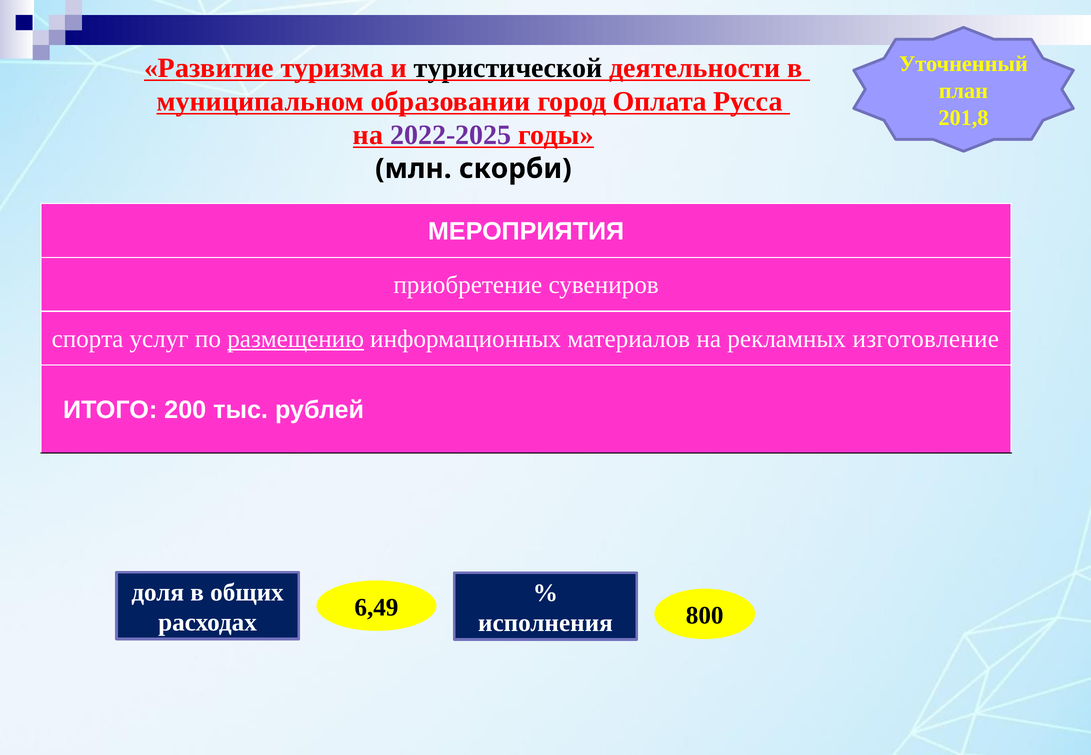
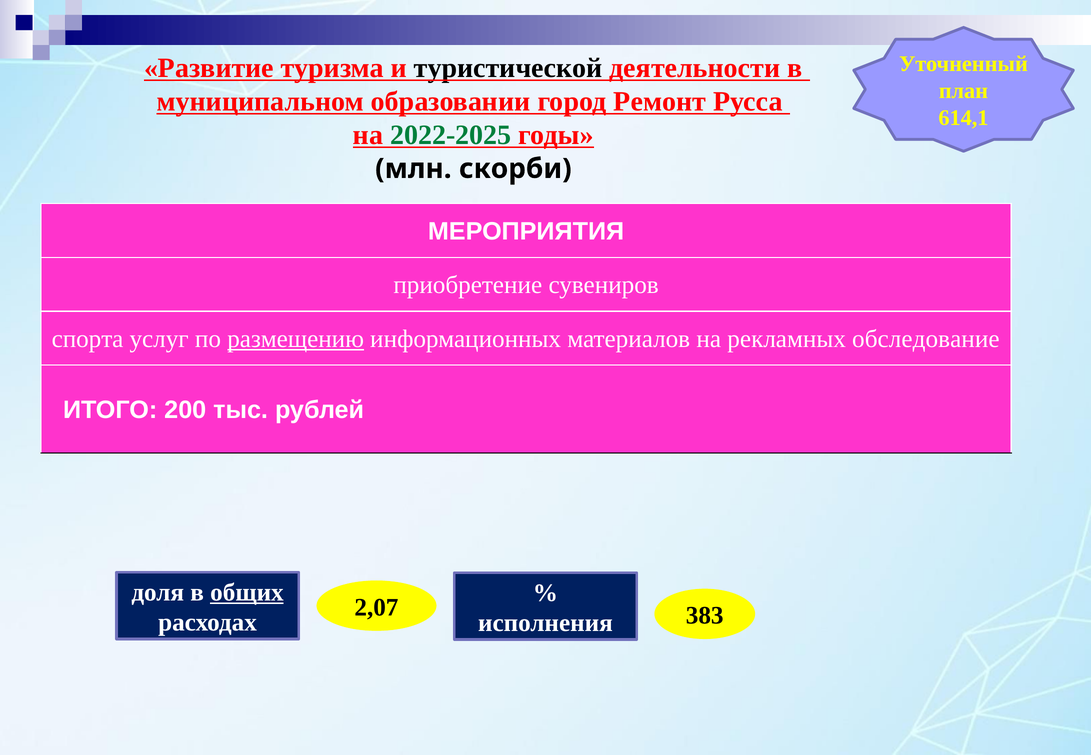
Оплата: Оплата -> Ремонт (660, 102)
201,8: 201,8 -> 614,1 (963, 118)
2022-2025 colour: purple -> green (451, 135)
изготовление: изготовление -> обследование (926, 339)
общих underline: none -> present (247, 593)
6,49: 6,49 -> 2,07 (376, 608)
800: 800 -> 383 (705, 616)
